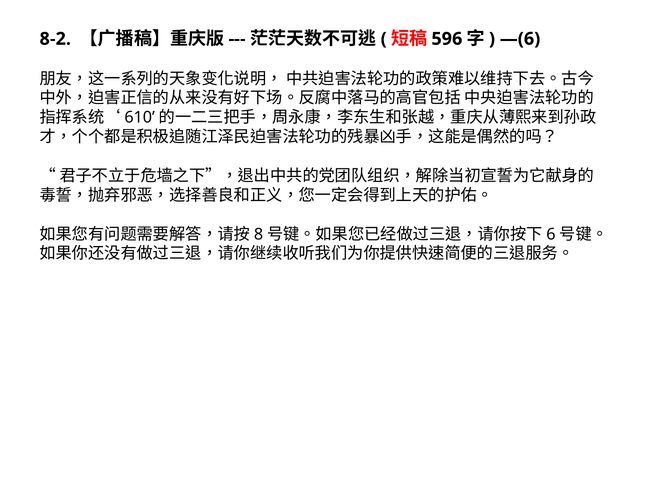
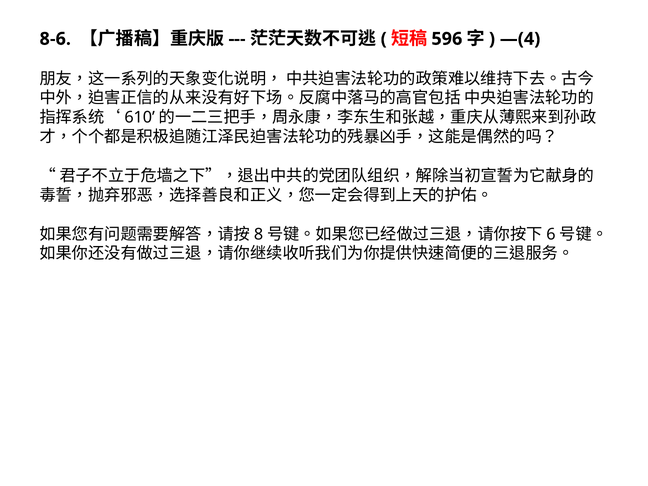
8-2: 8-2 -> 8-6 (55, 39)
—(6: —(6 -> —(4 (520, 39)
